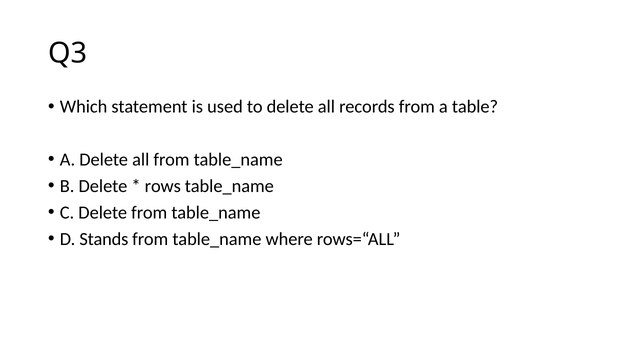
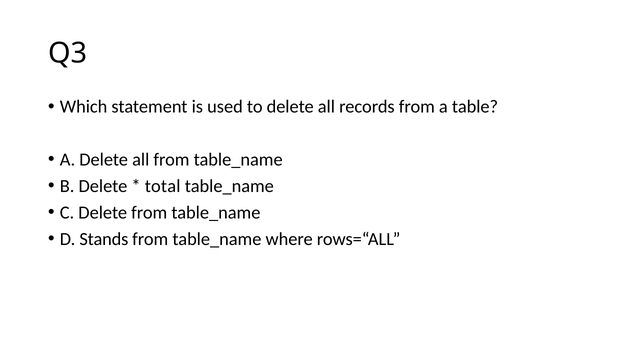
rows: rows -> total (163, 186)
